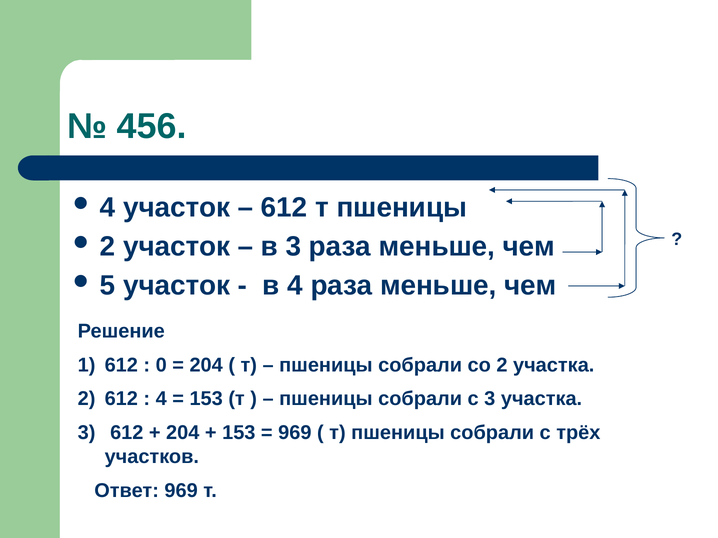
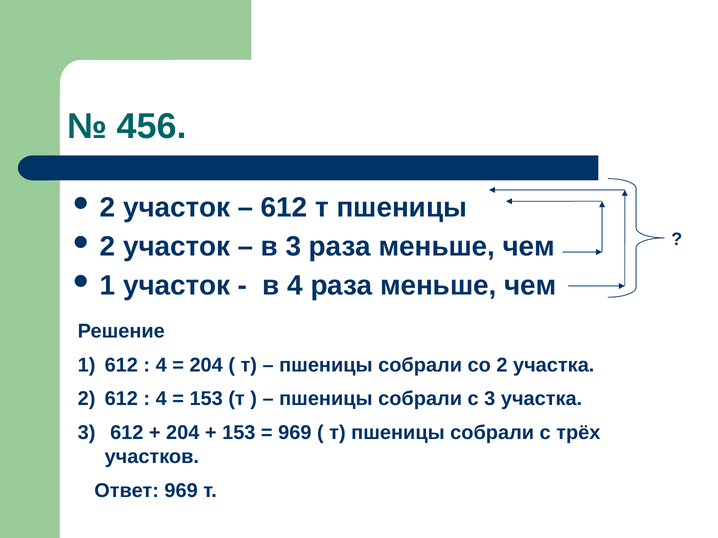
4: 4 -> 2 (108, 208)
5: 5 -> 1 (108, 286)
0: 0 -> 4 (161, 365)
